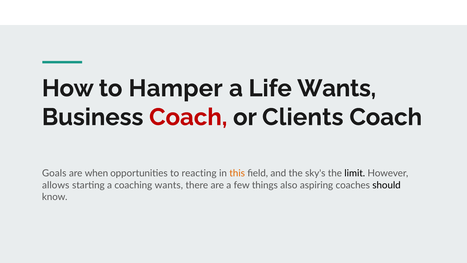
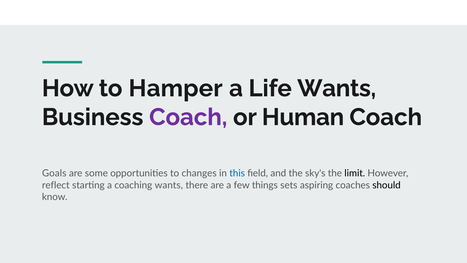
Coach colour: red -> purple (188, 117)
Clients: Clients -> Human (303, 117)
when: when -> some (96, 173)
reacting: reacting -> changes (199, 173)
this colour: orange -> blue (237, 173)
allows: allows -> reflect (56, 185)
also: also -> sets (289, 185)
